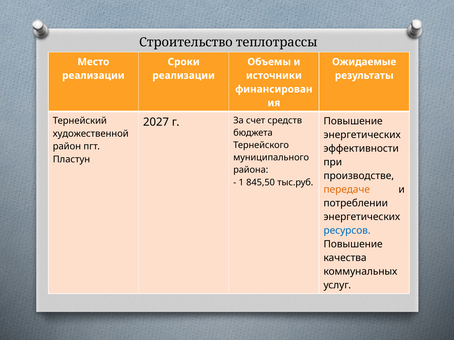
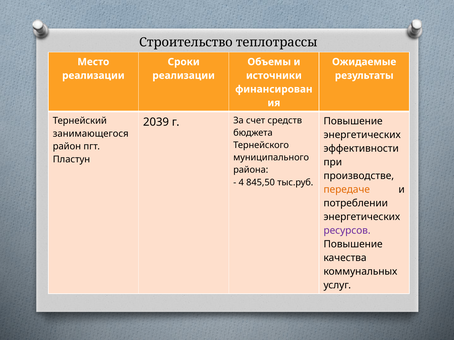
2027: 2027 -> 2039 (156, 122)
художественной: художественной -> занимающегося (91, 134)
1: 1 -> 4 (241, 183)
ресурсов colour: blue -> purple (347, 231)
